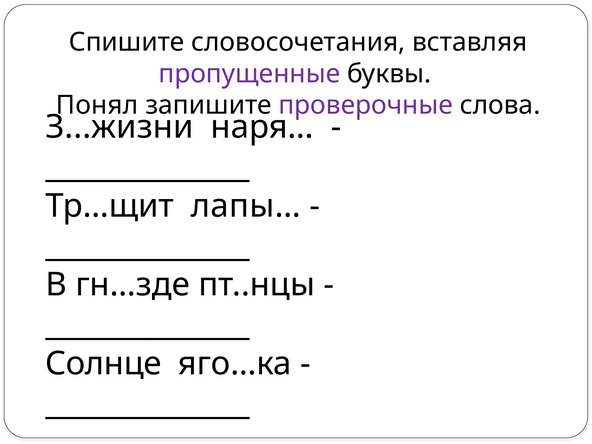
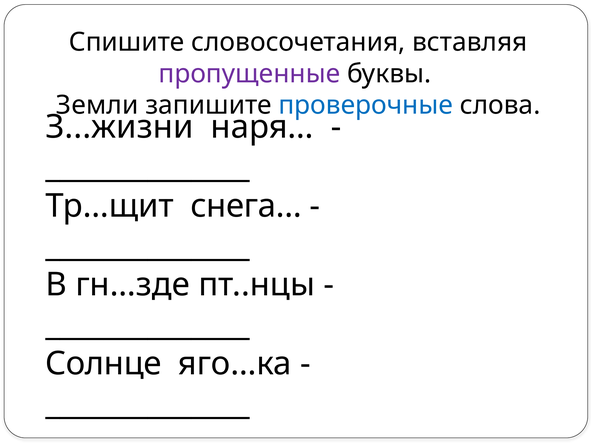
Понял: Понял -> Земли (97, 105)
проверочные colour: purple -> blue (366, 105)
лапы…: лапы… -> снега… (246, 206)
